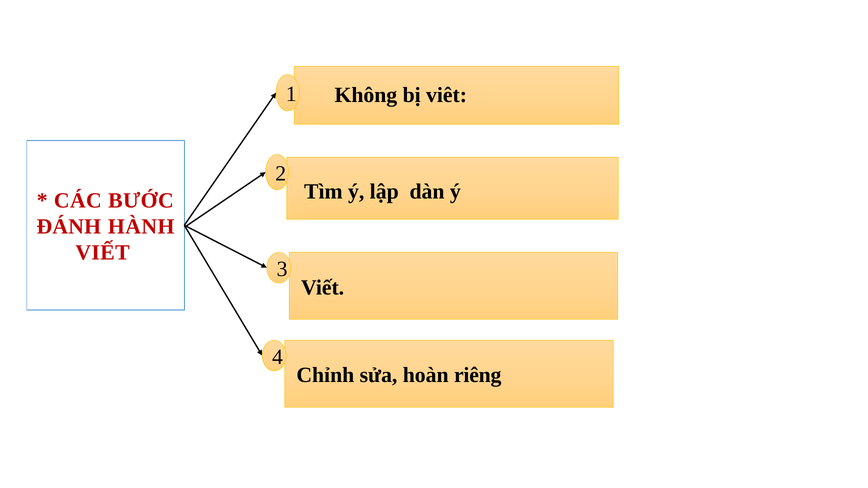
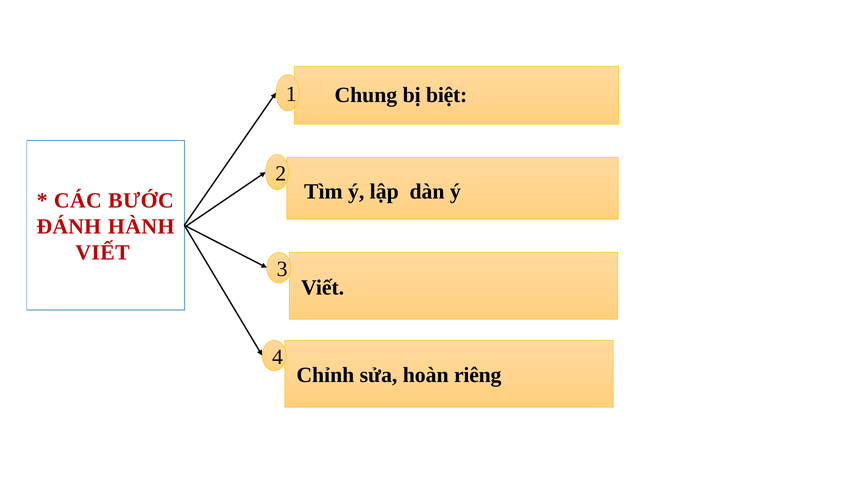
Không: Không -> Chung (366, 95)
viêt: viêt -> biệt (447, 95)
